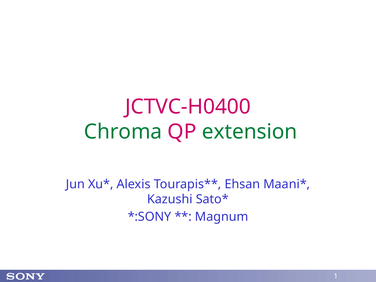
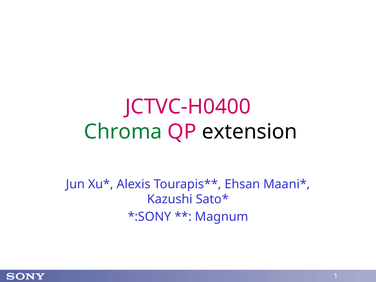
extension colour: green -> black (250, 132)
